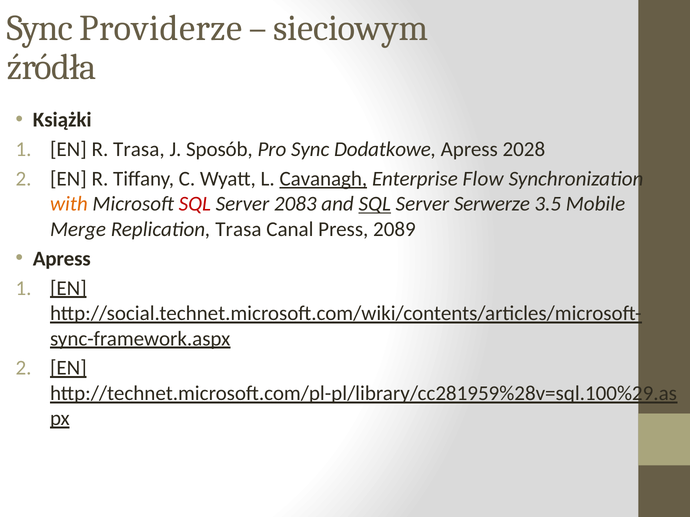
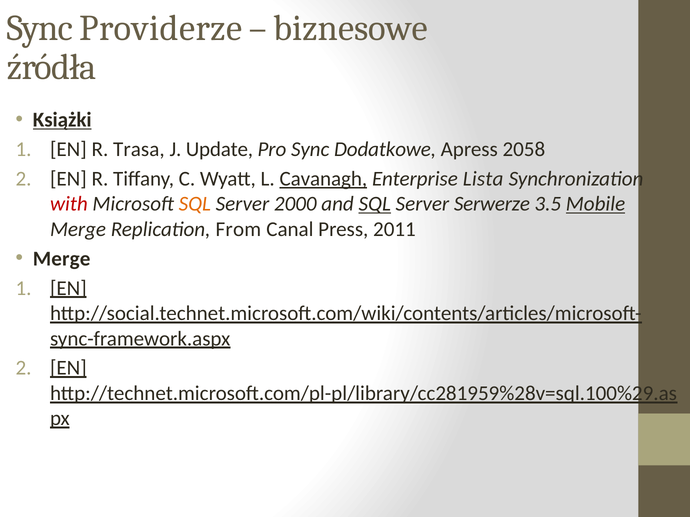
sieciowym: sieciowym -> biznesowe (351, 28)
Książki underline: none -> present (62, 120)
Sposób: Sposób -> Update (219, 149)
2028: 2028 -> 2058 (524, 149)
Flow: Flow -> Lista (483, 179)
with colour: orange -> red (69, 204)
SQL colour: red -> orange (195, 204)
2083: 2083 -> 2000 (295, 204)
Mobile underline: none -> present (596, 204)
Replication Trasa: Trasa -> From (238, 229)
2089: 2089 -> 2011 (394, 229)
Apress: Apress -> Merge (62, 259)
